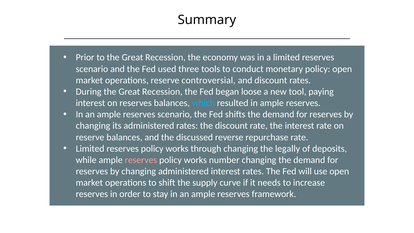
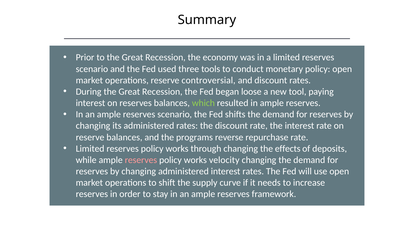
which colour: light blue -> light green (203, 103)
discussed: discussed -> programs (195, 137)
legally: legally -> effects (288, 149)
number: number -> velocity (224, 160)
